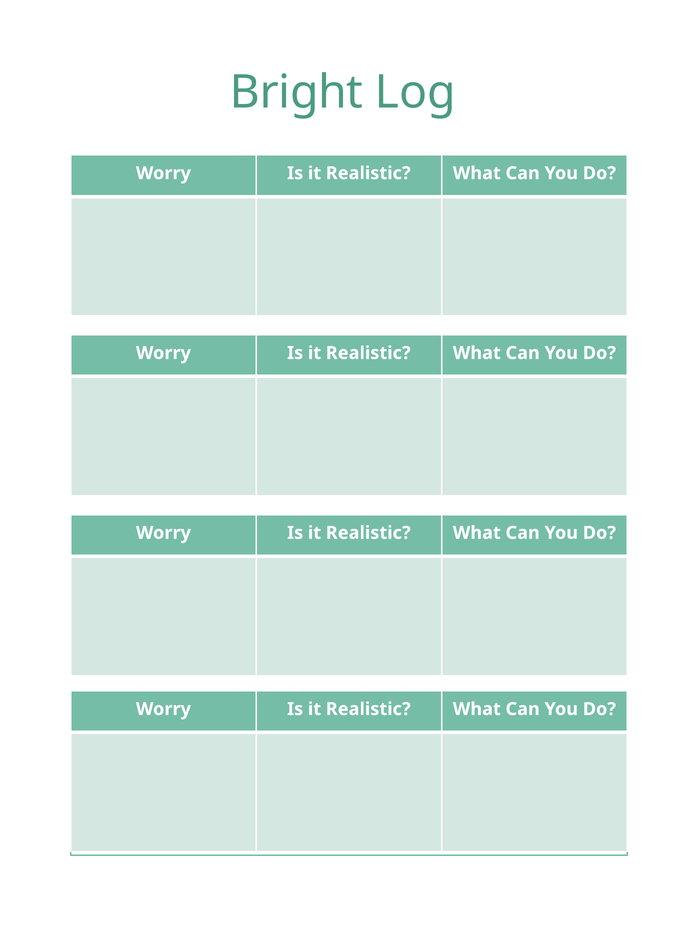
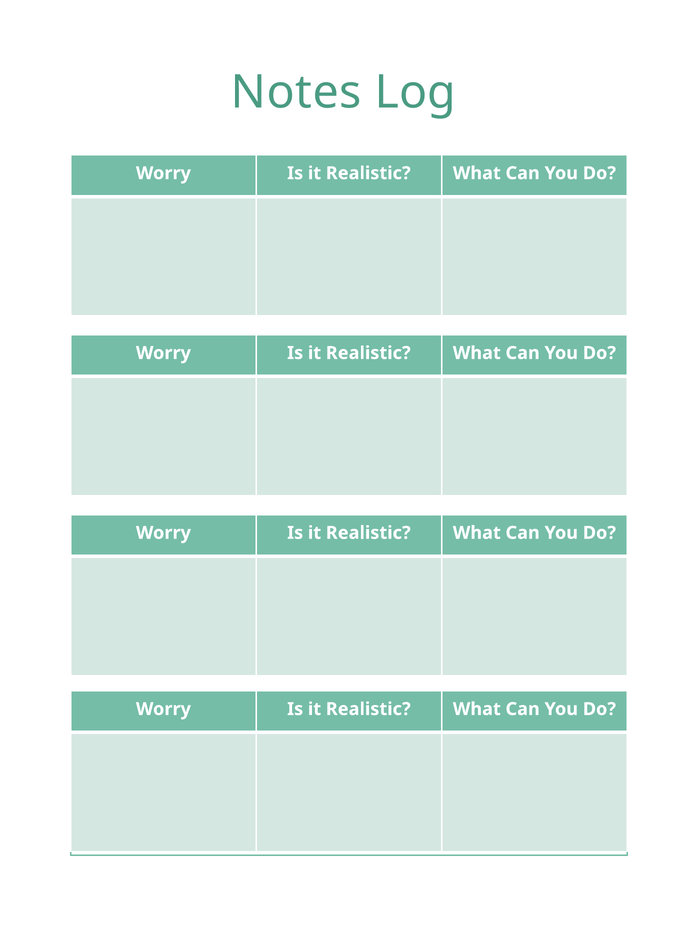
Bright: Bright -> Notes (296, 92)
